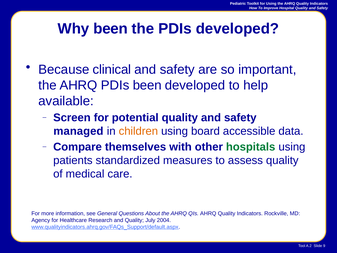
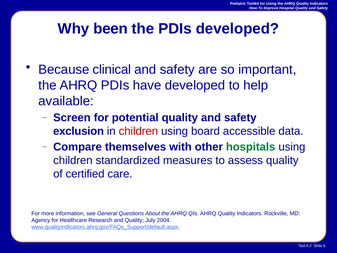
PDIs been: been -> have (147, 85)
managed: managed -> exclusion (79, 131)
children colour: orange -> red (138, 131)
patients: patients -> children (73, 160)
medical: medical -> certified (85, 174)
